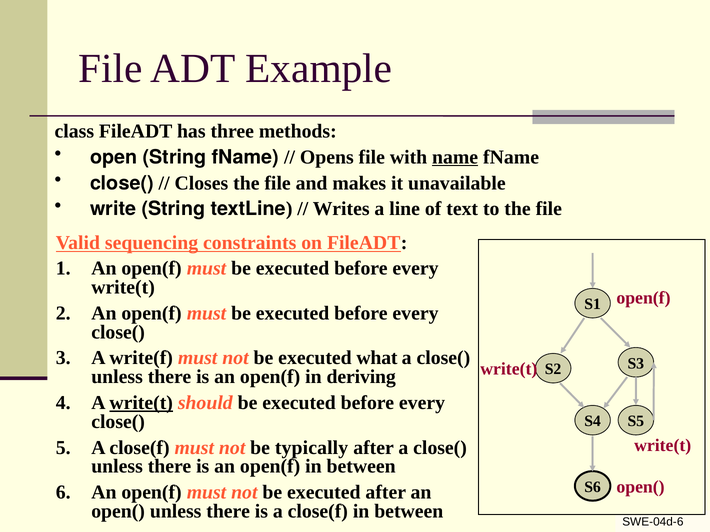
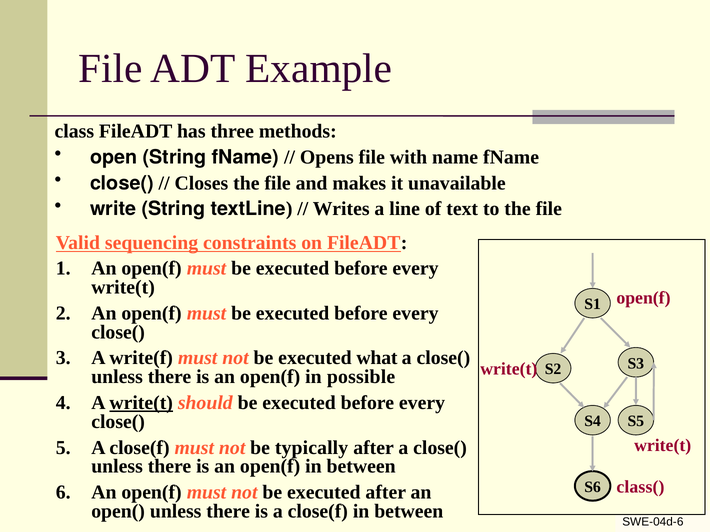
name underline: present -> none (455, 157)
deriving: deriving -> possible (361, 377)
open(: open( -> class( (640, 487)
